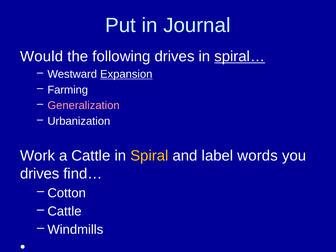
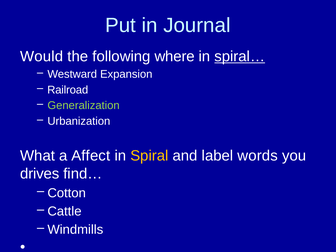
following drives: drives -> where (175, 56)
Expansion underline: present -> none (126, 74)
Farming: Farming -> Railroad (68, 90)
Generalization colour: pink -> light green (84, 106)
Work: Work -> What (38, 156)
a Cattle: Cattle -> Affect (91, 156)
